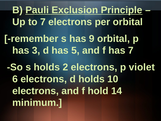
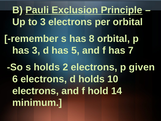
to 7: 7 -> 3 (43, 22)
9: 9 -> 8 (92, 39)
violet: violet -> given (142, 67)
